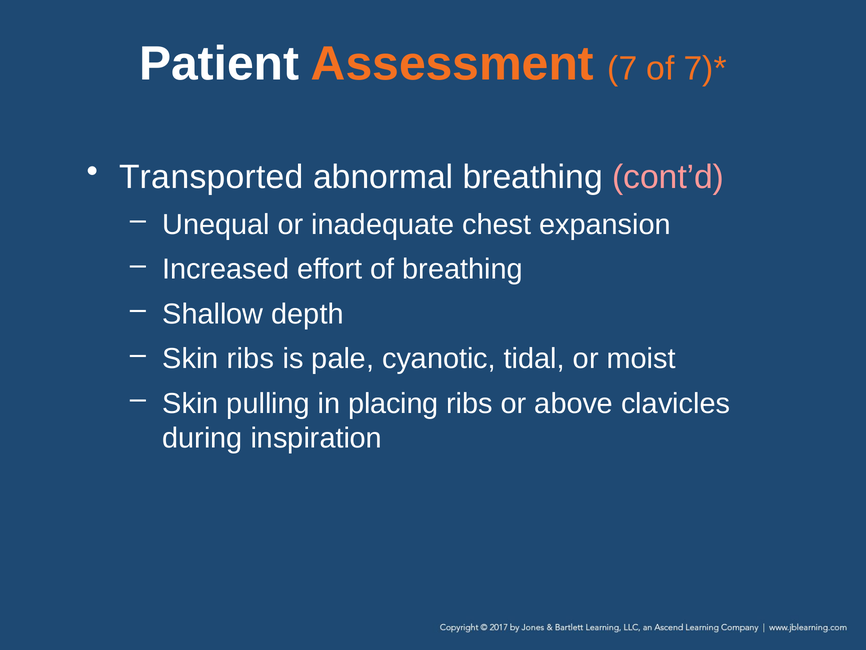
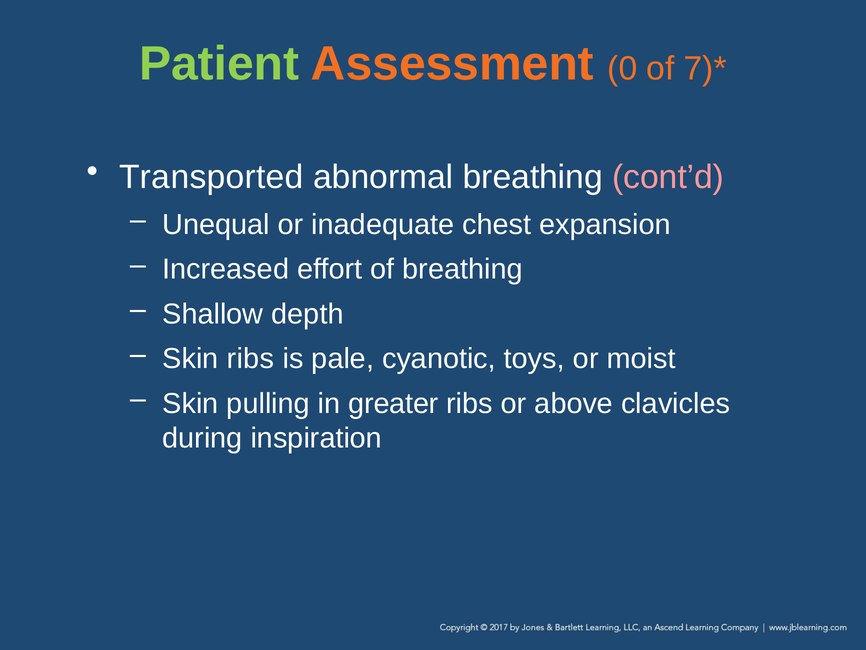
Patient colour: white -> light green (219, 64)
7: 7 -> 0 (622, 69)
tidal: tidal -> toys (534, 359)
placing: placing -> greater (393, 403)
